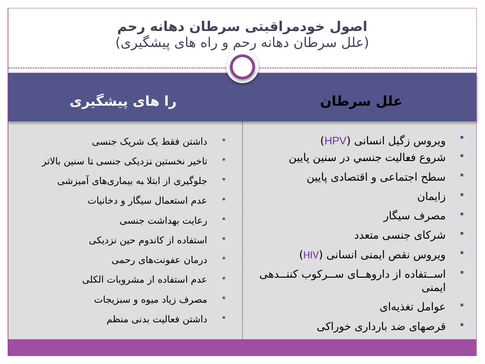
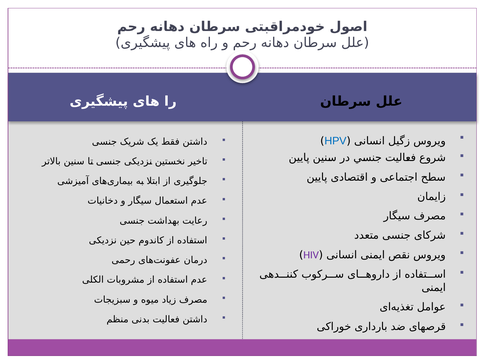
HPV colour: purple -> blue (335, 141)
